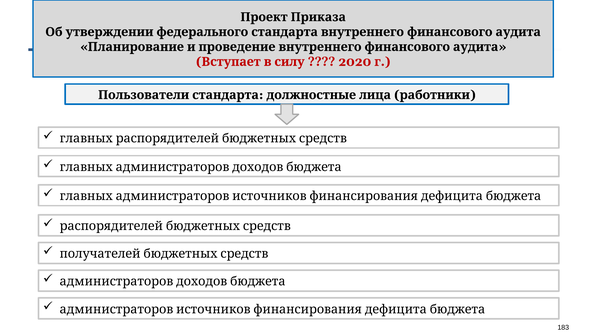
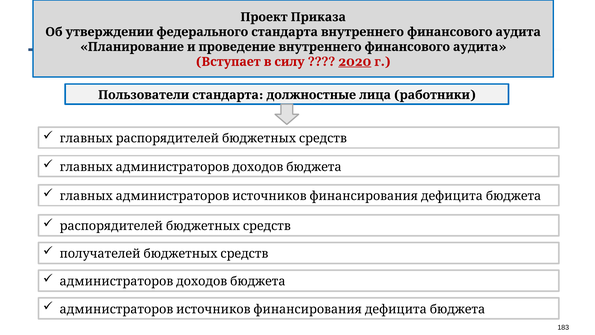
2020 underline: none -> present (355, 62)
